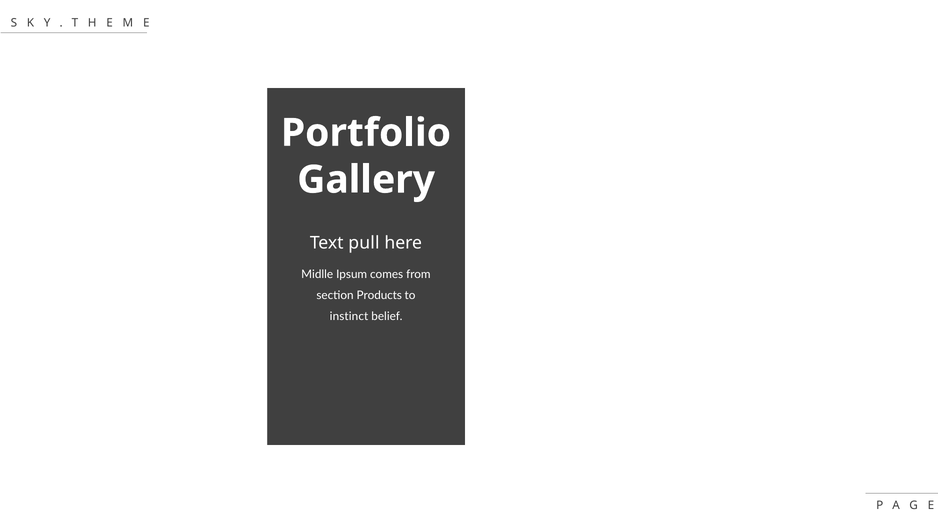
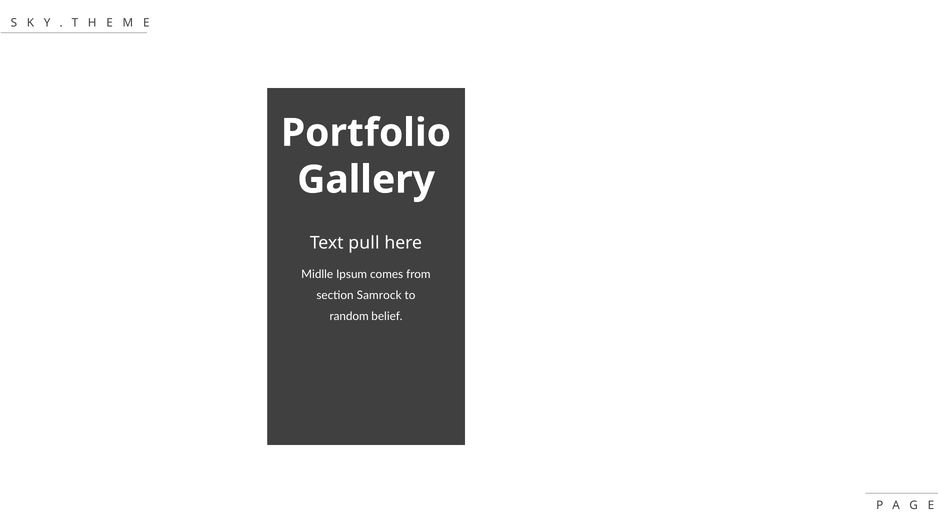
Products: Products -> Samrock (379, 296)
instinct: instinct -> random (349, 317)
